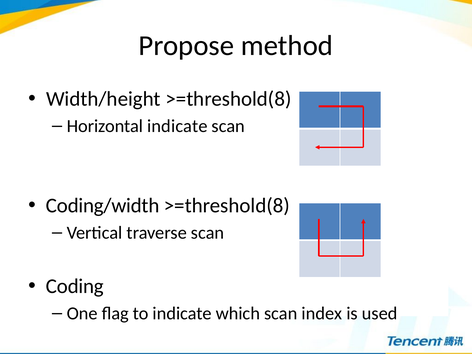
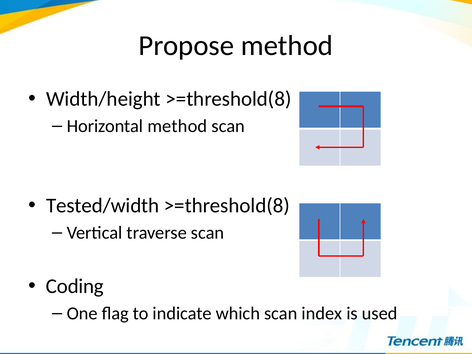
Horizontal indicate: indicate -> method (177, 126)
Coding/width: Coding/width -> Tested/width (103, 206)
